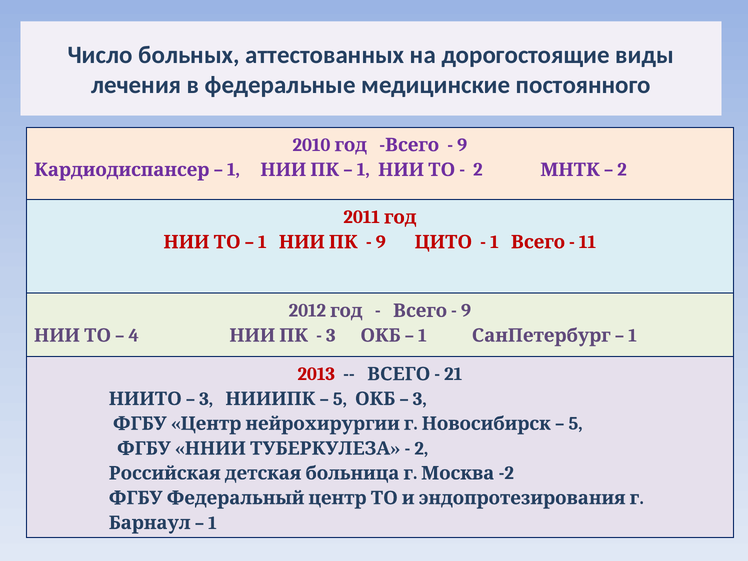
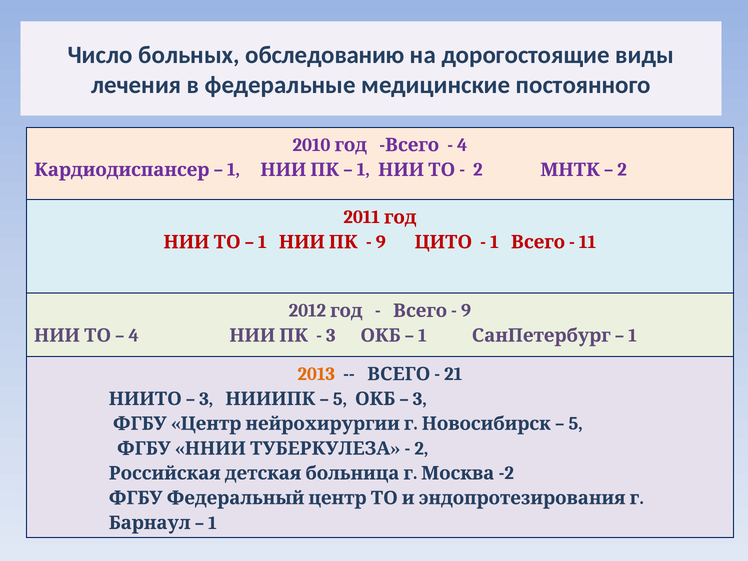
аттестованных: аттестованных -> обследованию (325, 55)
9: 9 -> 4 (462, 145)
2013 colour: red -> orange (316, 374)
